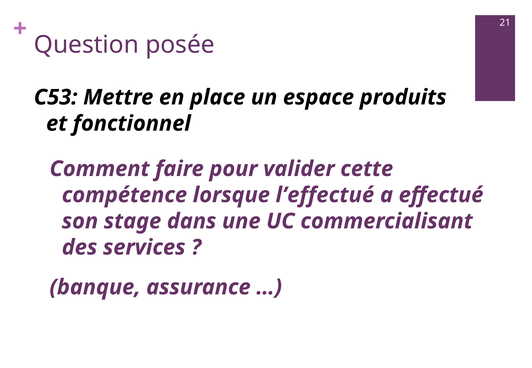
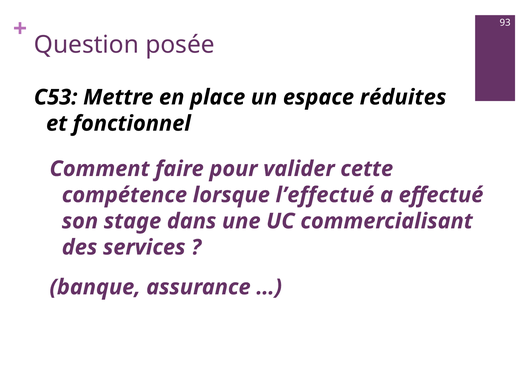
21: 21 -> 93 (505, 23)
produits: produits -> réduites (403, 97)
